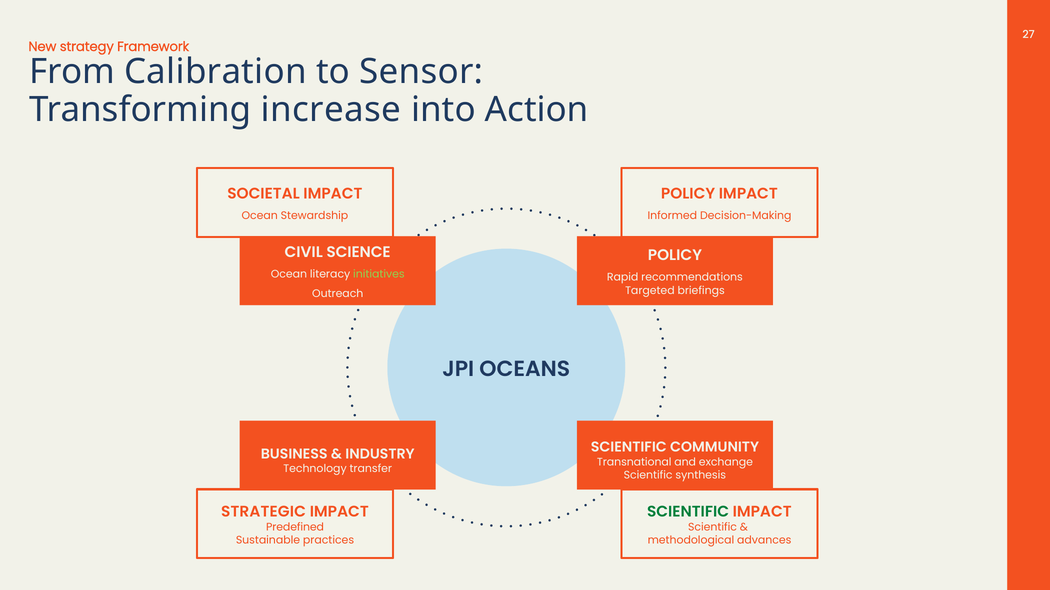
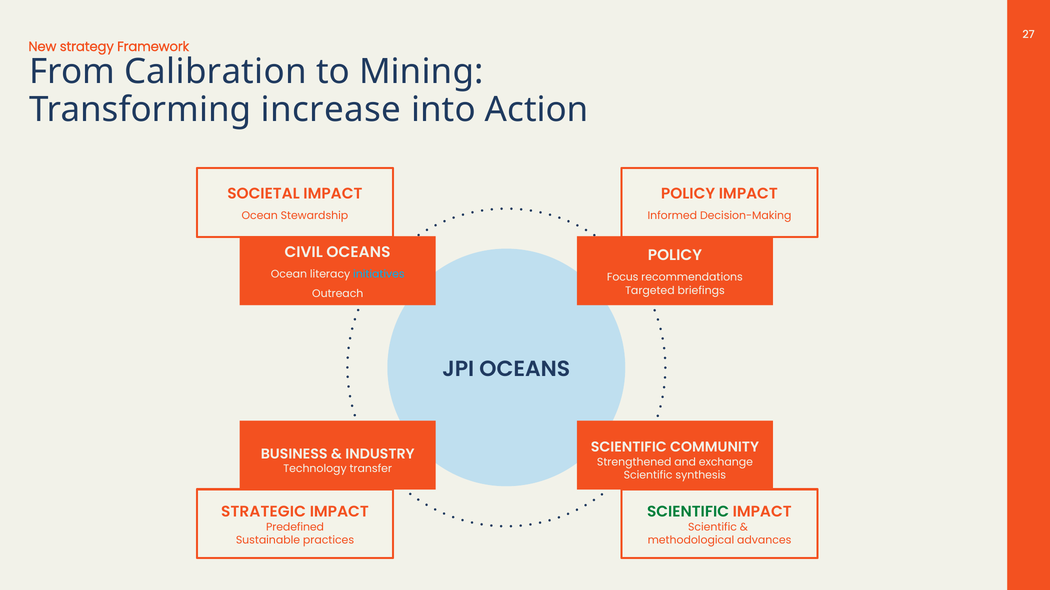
Sensor: Sensor -> Mining (421, 72)
CIVIL SCIENCE: SCIENCE -> OCEANS (358, 252)
initiatives colour: light green -> light blue (379, 274)
Rapid: Rapid -> Focus (623, 278)
Transnational: Transnational -> Strengthened (634, 463)
